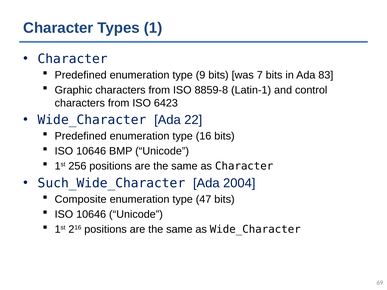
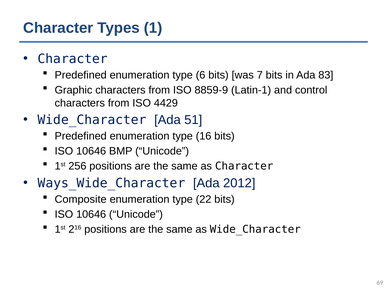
9: 9 -> 6 (201, 75)
8859-8: 8859-8 -> 8859-9 (211, 90)
6423: 6423 -> 4429 (166, 103)
22: 22 -> 51 (193, 120)
Such_Wide_Character: Such_Wide_Character -> Ways_Wide_Character (112, 183)
2004: 2004 -> 2012 (239, 183)
47: 47 -> 22 (204, 199)
